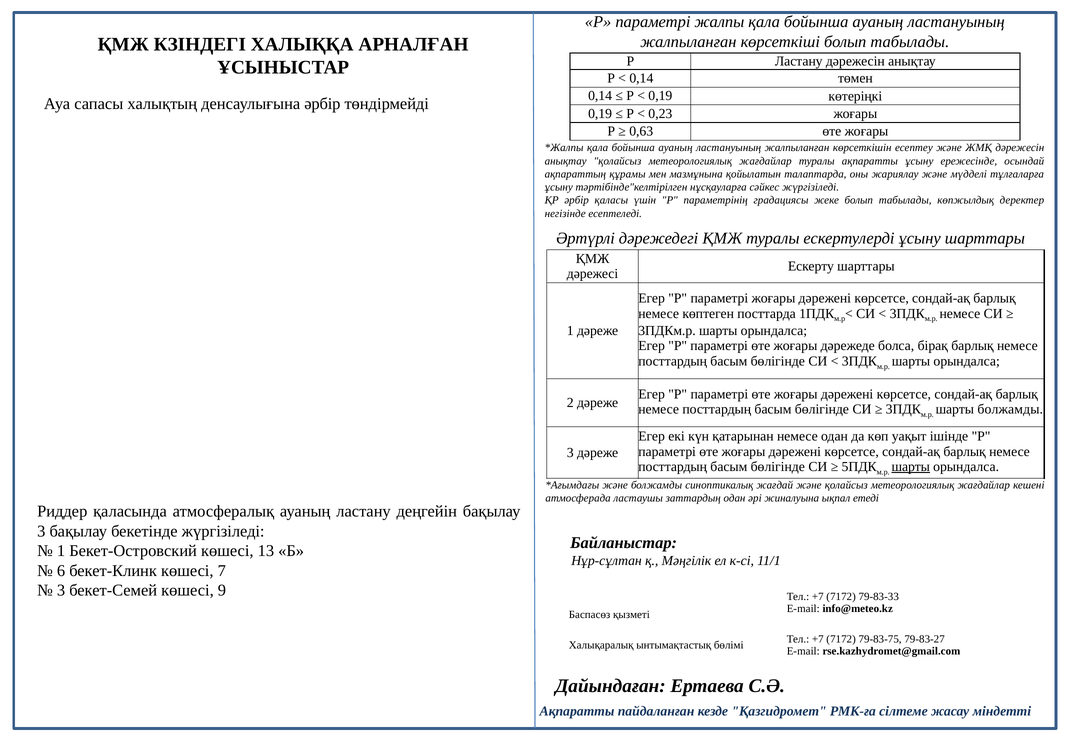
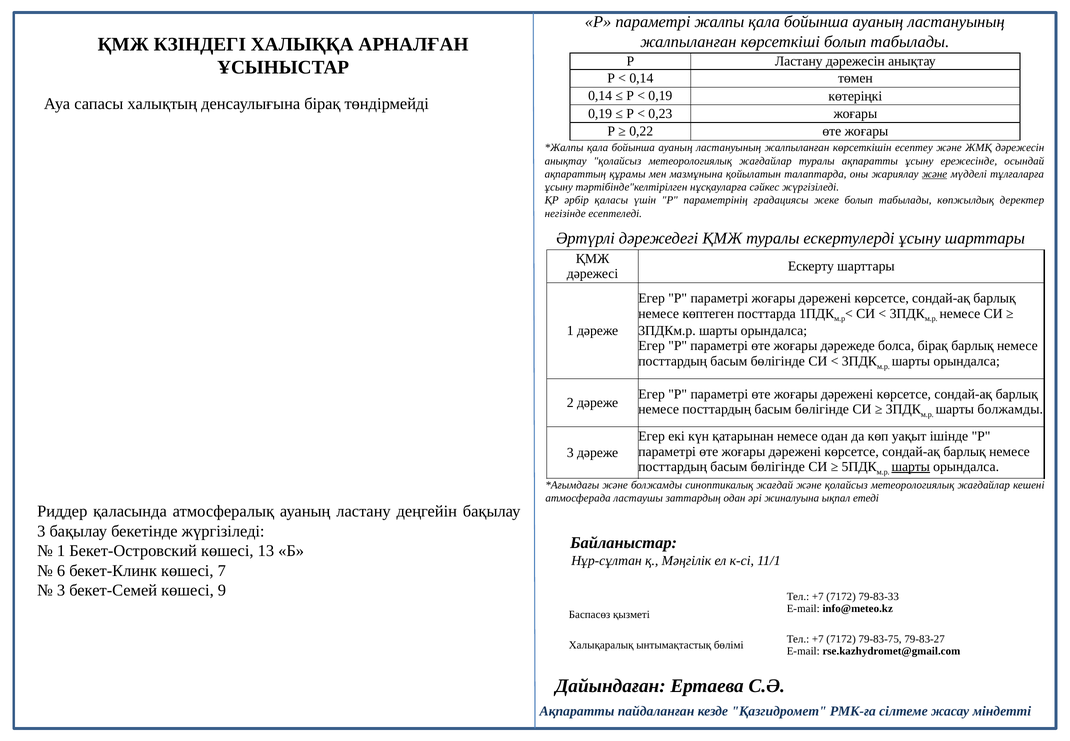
денсаулығына әрбір: әрбір -> бірақ (322, 104)
0,63: 0,63 -> 0,22 (641, 131)
және underline: none -> present (935, 174)
